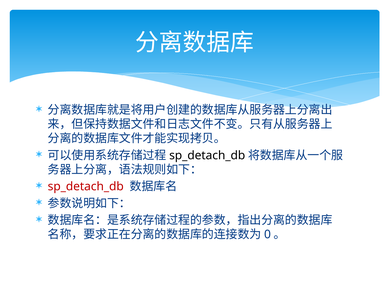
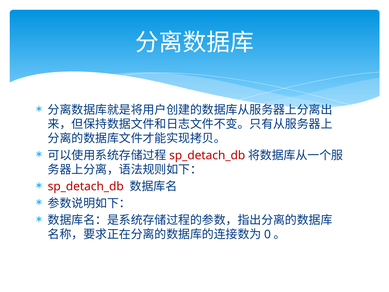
sp_detach_db colour: black -> red (207, 155)
